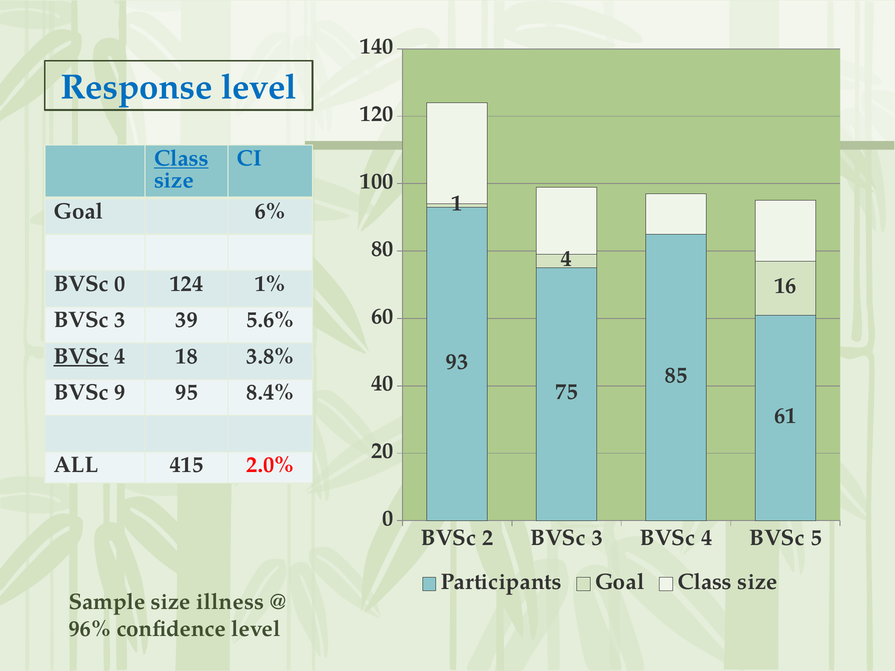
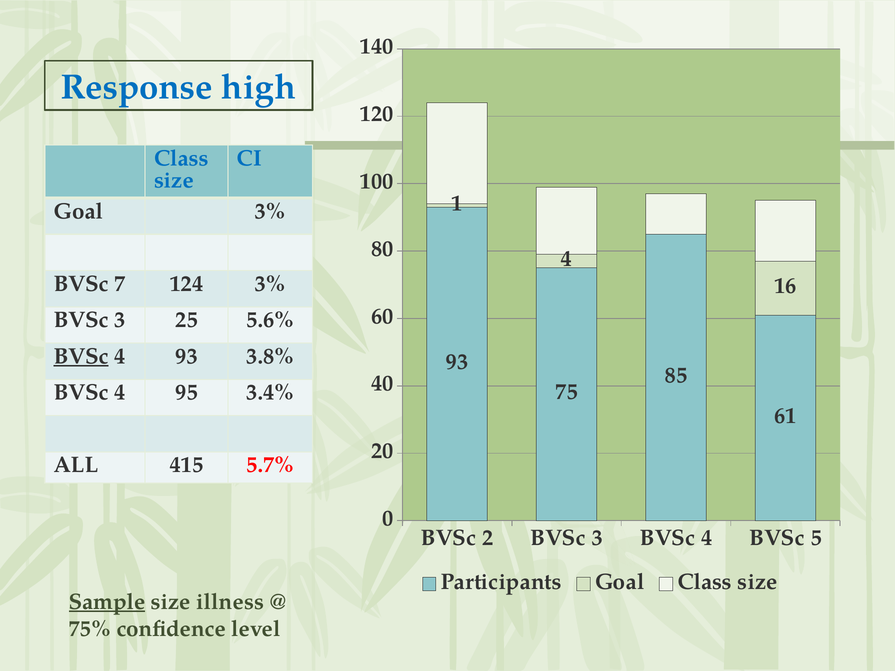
Response level: level -> high (259, 87)
Class underline: present -> none (181, 158)
Goal 6%: 6% -> 3% (270, 211)
BVSc 0: 0 -> 7 (120, 284)
124 1%: 1% -> 3% (270, 284)
39: 39 -> 25 (187, 320)
4 18: 18 -> 93 (187, 356)
9: 9 -> 4 (120, 393)
8.4%: 8.4% -> 3.4% (270, 393)
2.0%: 2.0% -> 5.7% (270, 465)
Sample underline: none -> present (107, 602)
96%: 96% -> 75% (90, 629)
